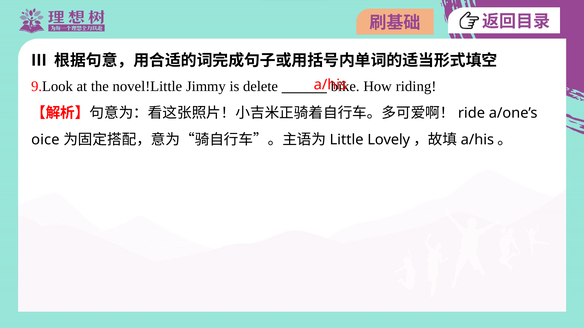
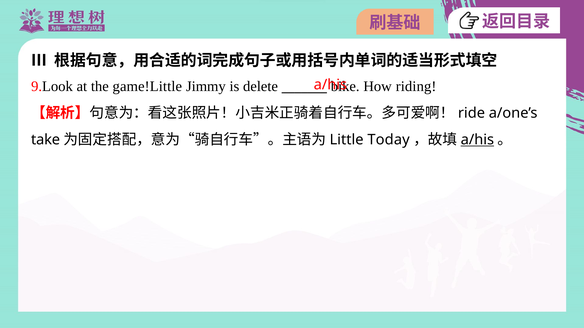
novel!Little: novel!Little -> game!Little (147, 87)
oice: oice -> take (46, 140)
Lovely: Lovely -> Today (389, 140)
a/his underline: none -> present (477, 140)
